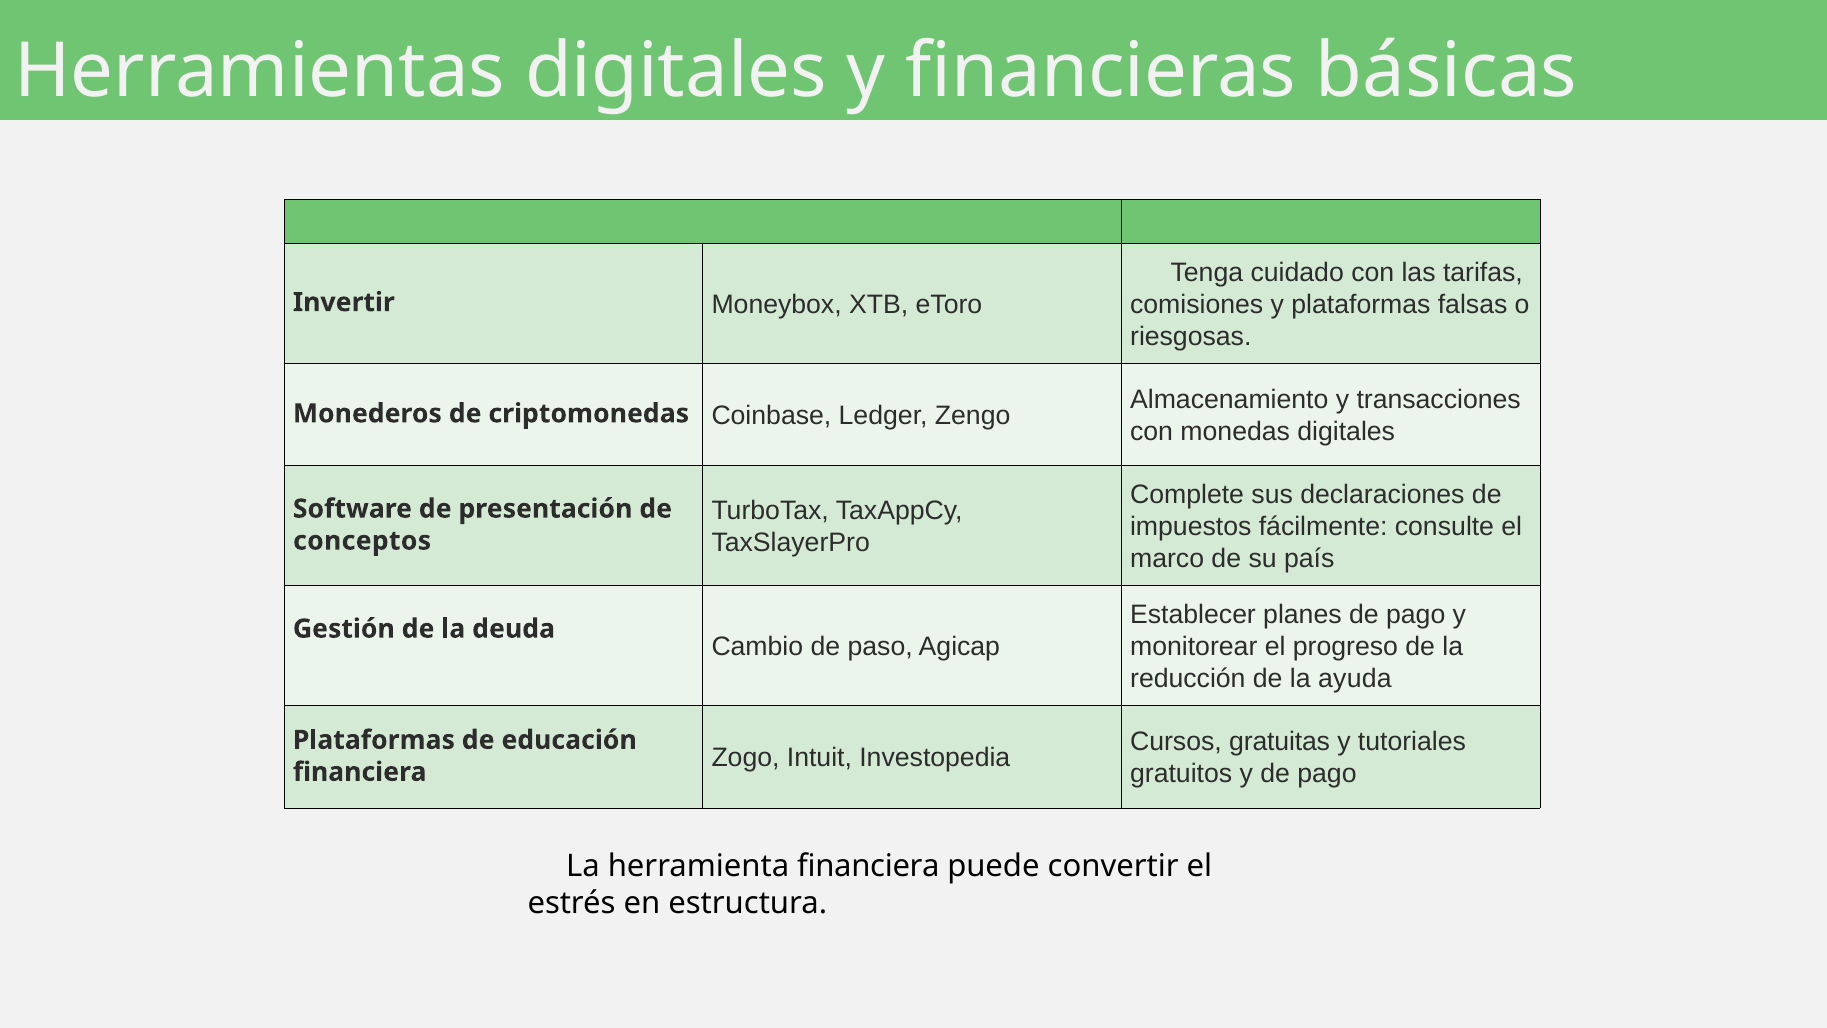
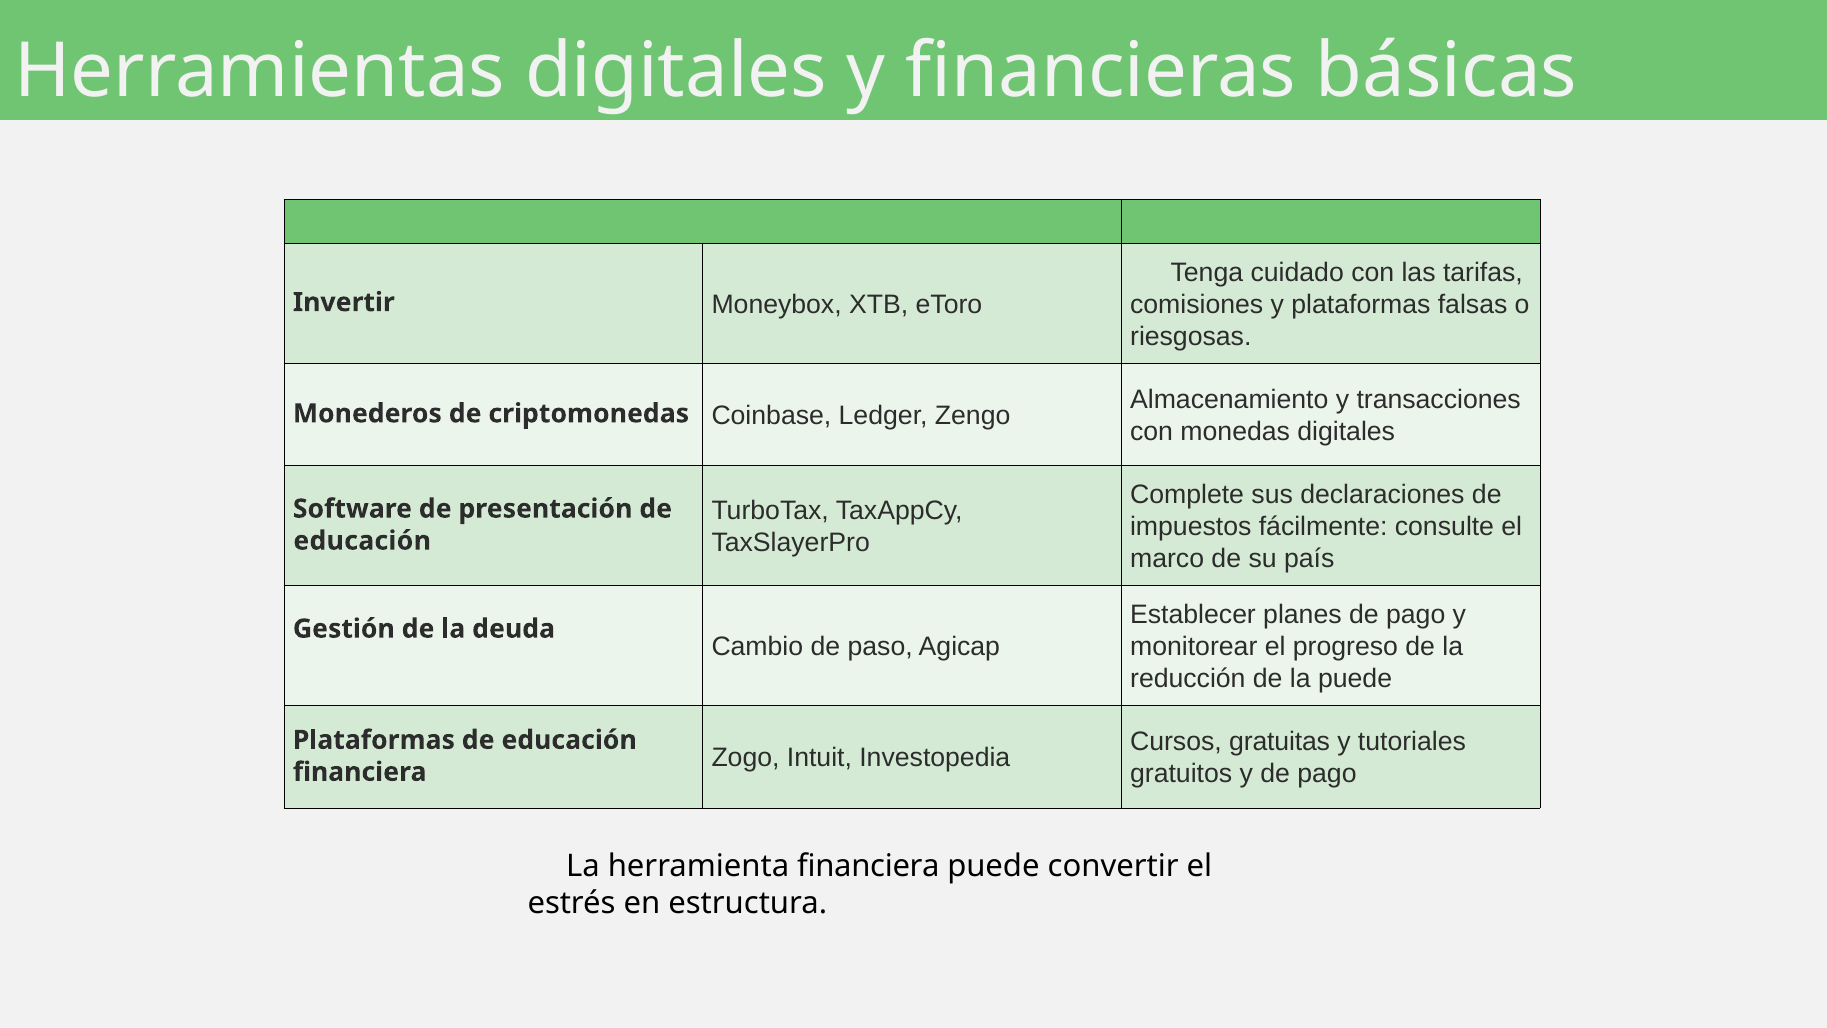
conceptos: conceptos -> educación (362, 541)
la ayuda: ayuda -> puede (1355, 679)
